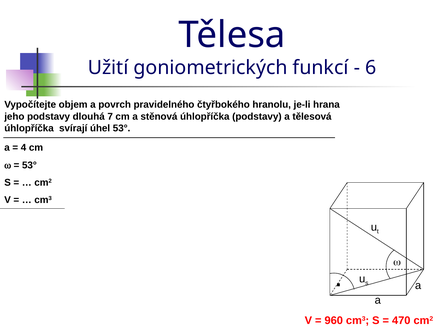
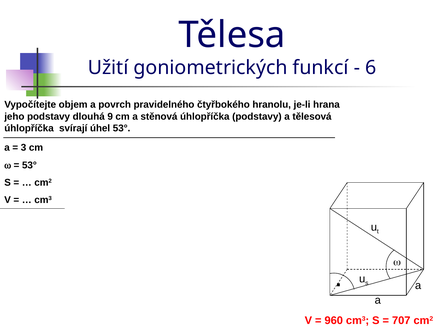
7: 7 -> 9 (110, 116)
4: 4 -> 3 (24, 148)
470: 470 -> 707 (401, 320)
